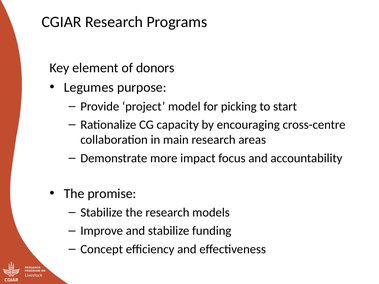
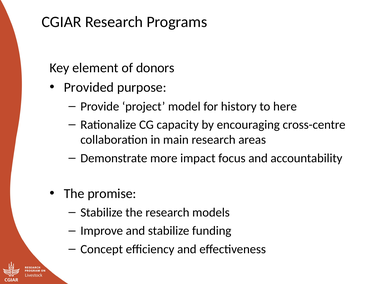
Legumes: Legumes -> Provided (89, 88)
picking: picking -> history (239, 106)
start: start -> here (285, 106)
